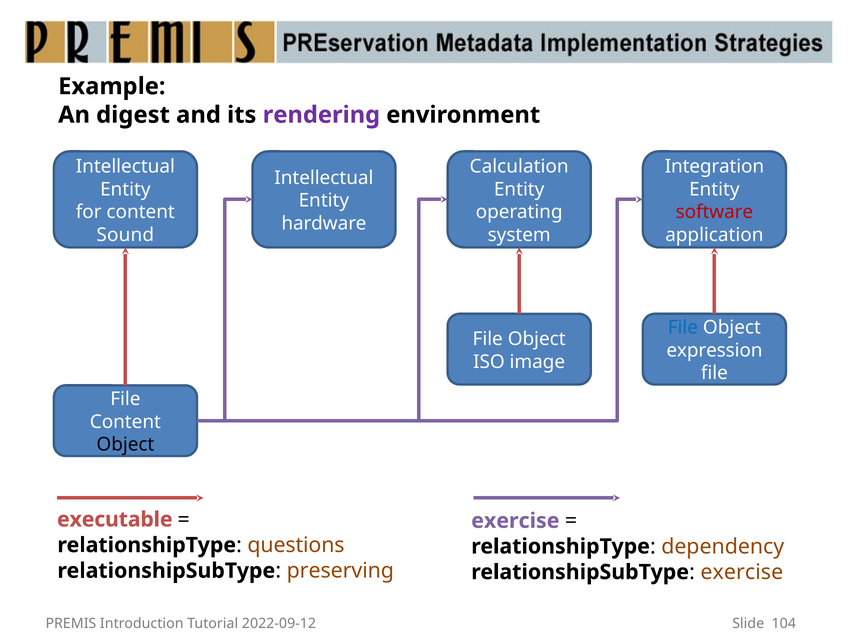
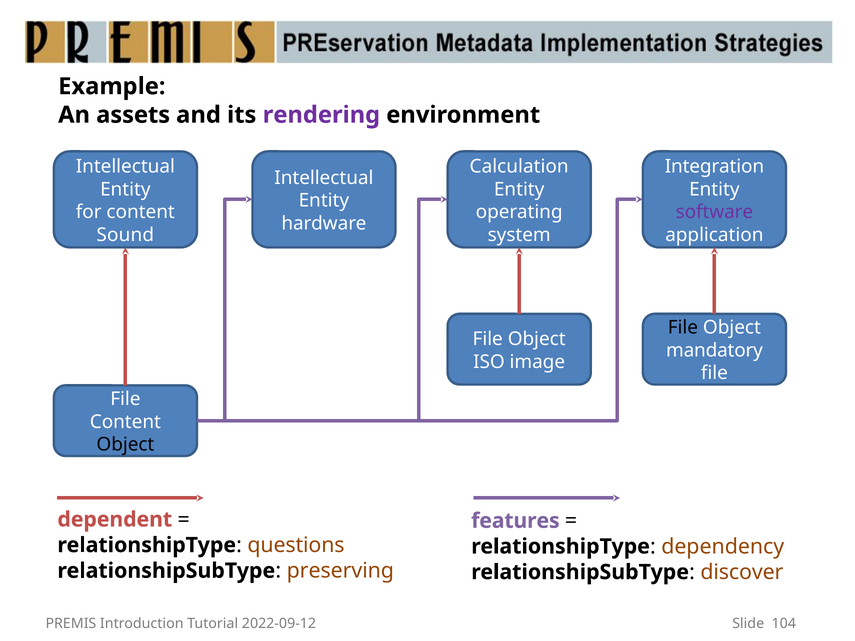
digest: digest -> assets (133, 115)
software colour: red -> purple (714, 212)
File colour: blue -> black (683, 328)
expression: expression -> mandatory (714, 351)
executable: executable -> dependent (115, 520)
exercise: exercise -> features (515, 521)
exercise: exercise -> discover (742, 572)
